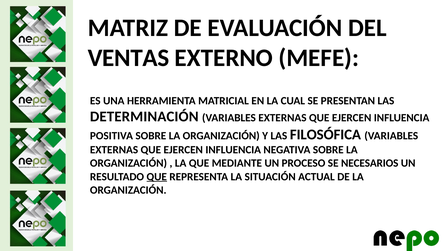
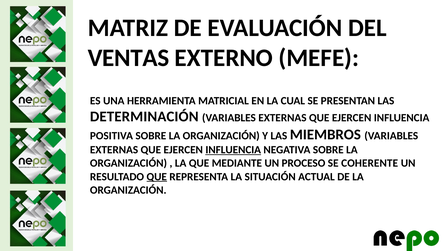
FILOSÓFICA: FILOSÓFICA -> MIEMBROS (325, 134)
INFLUENCIA underline: none -> present (233, 150)
NECESARIOS: NECESARIOS -> COHERENTE (370, 163)
